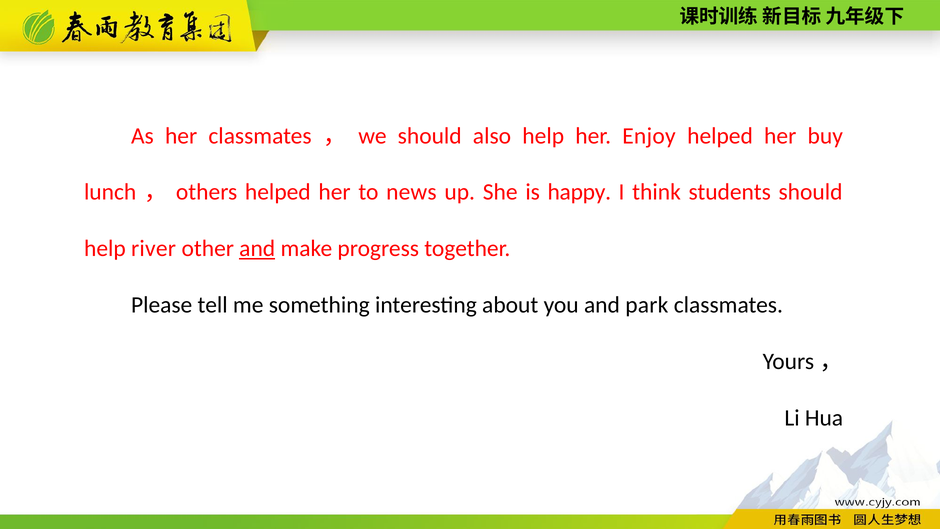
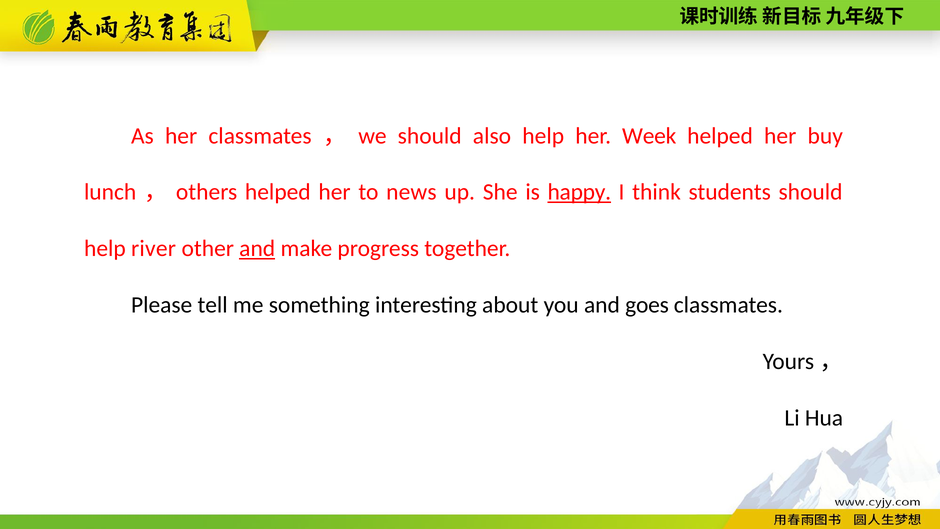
Enjoy: Enjoy -> Week (649, 136)
happy underline: none -> present (579, 192)
park: park -> goes (647, 305)
